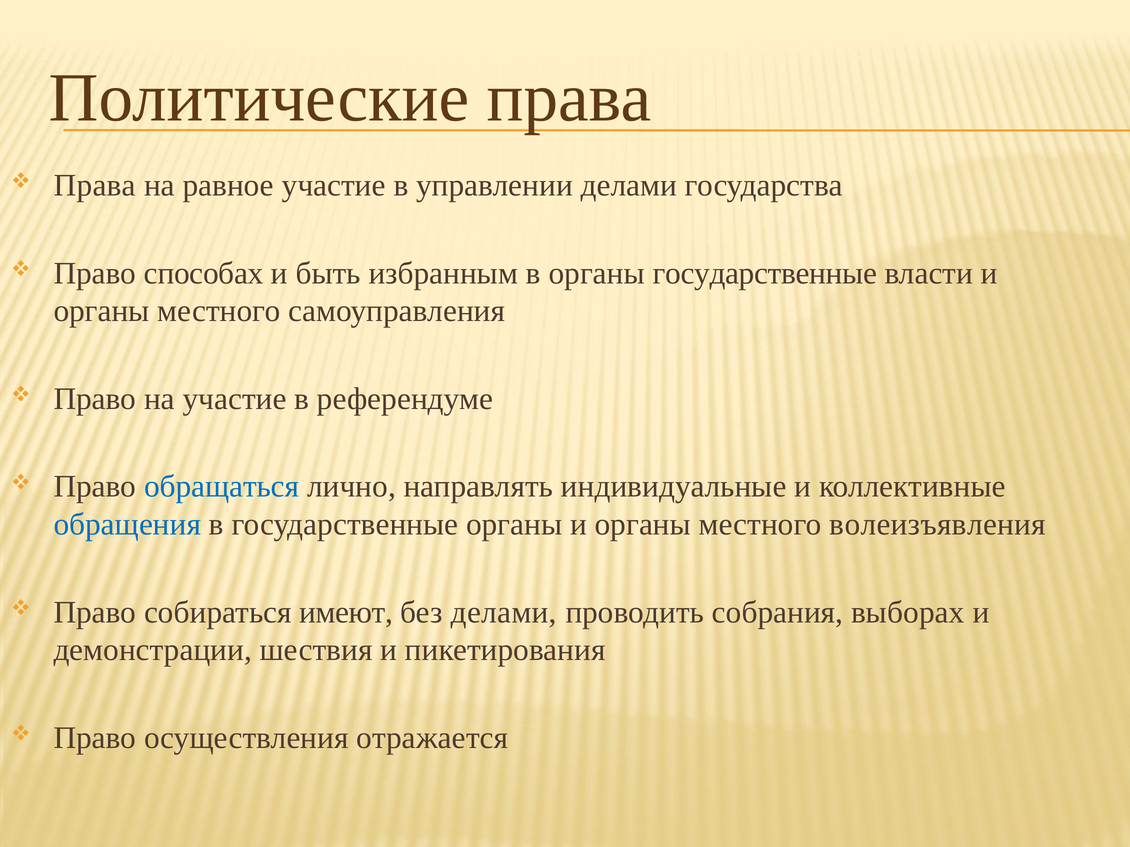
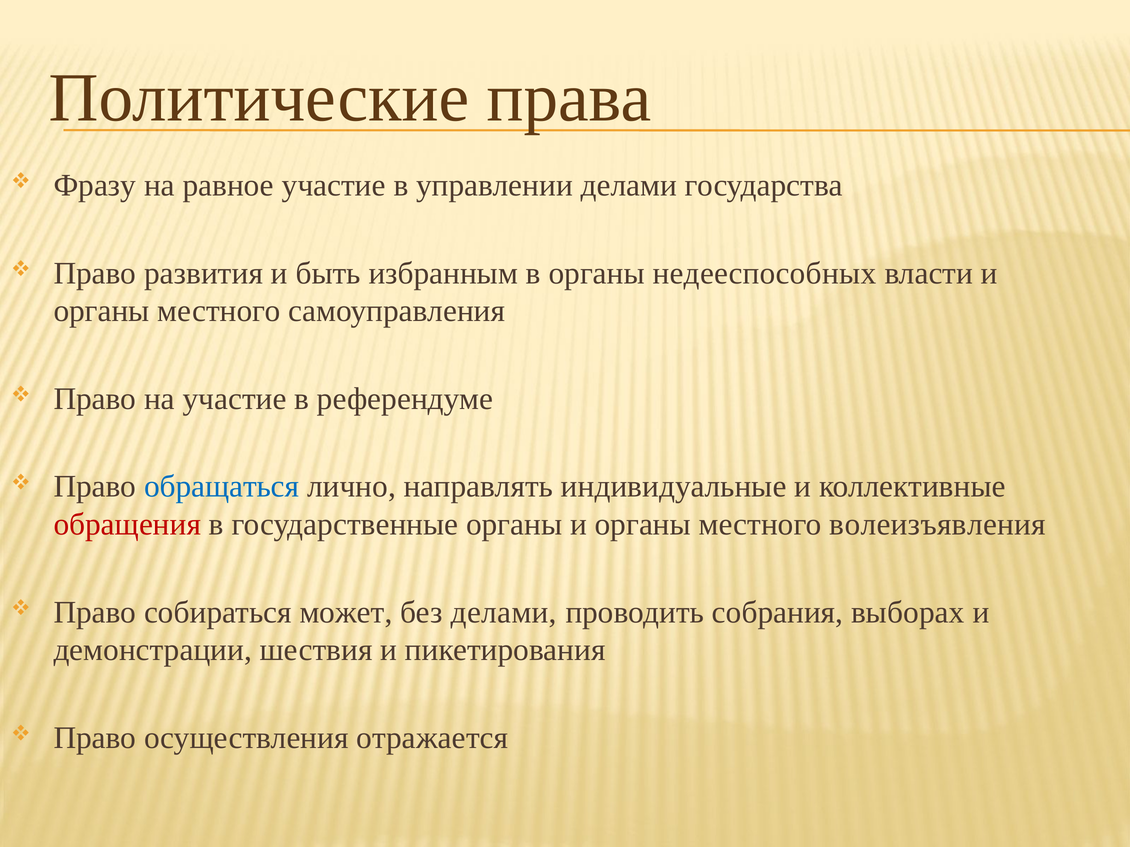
Права: Права -> Фразу (95, 186)
способах: способах -> развития (204, 273)
органы государственные: государственные -> недееспособных (764, 273)
обращения colour: blue -> red (127, 525)
имеют: имеют -> может (346, 613)
